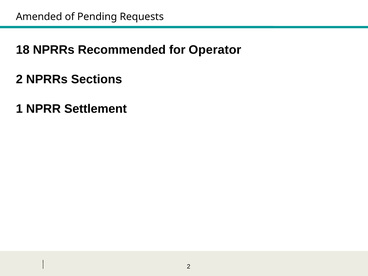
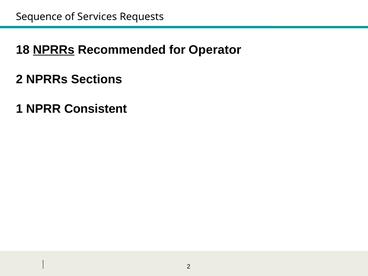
Amended: Amended -> Sequence (39, 17)
Pending: Pending -> Services (97, 17)
NPRRs underline: none -> present (54, 50)
Settlement: Settlement -> Consistent (96, 109)
